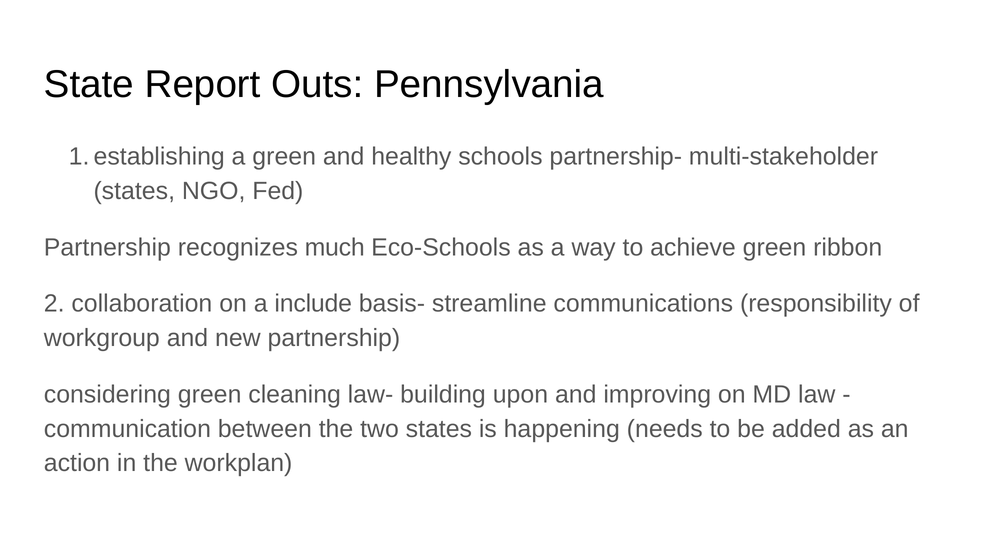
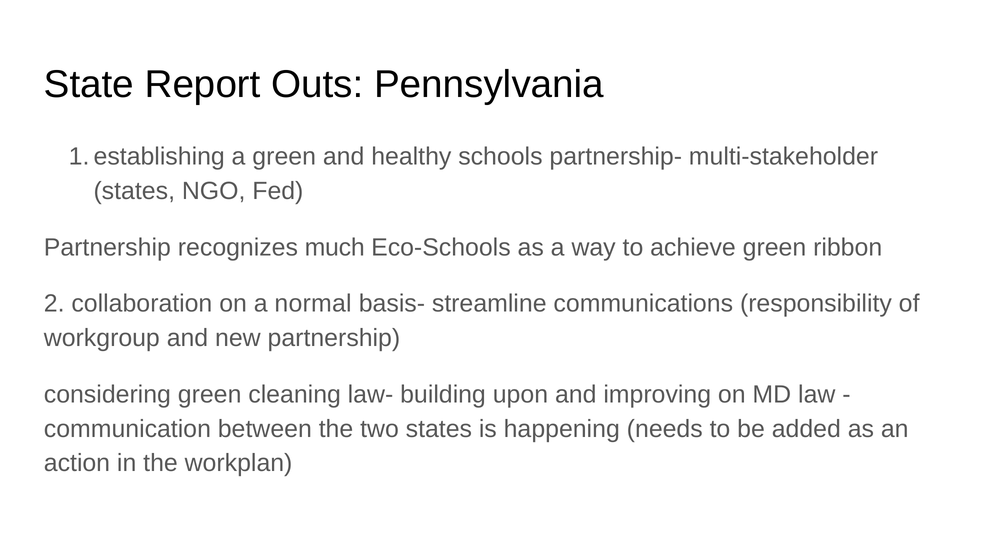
include: include -> normal (313, 304)
